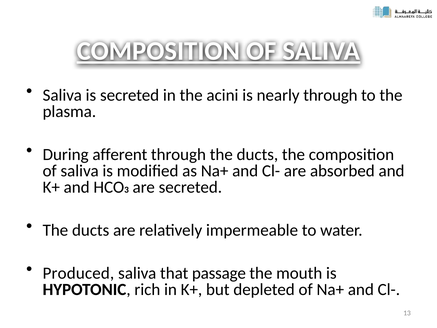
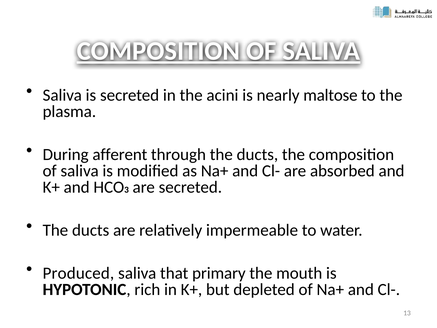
nearly through: through -> maltose (330, 95)
passage: passage -> primary (219, 273)
